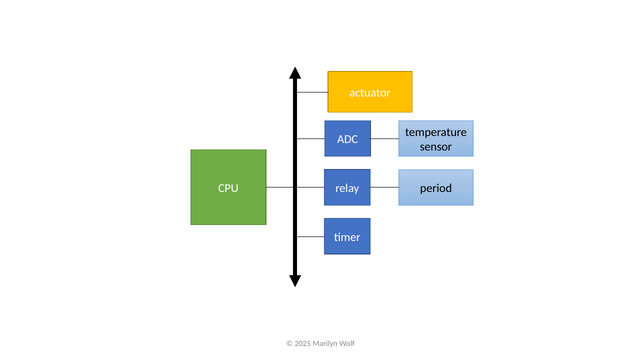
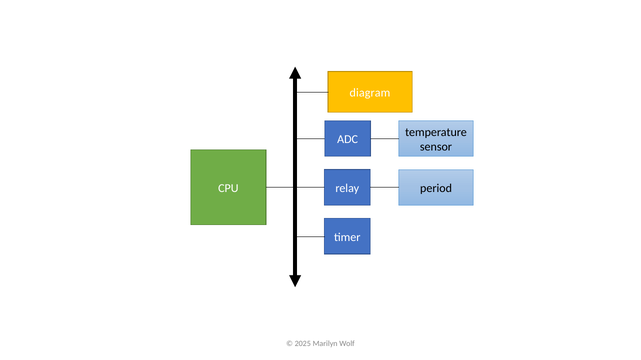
actuator: actuator -> diagram (370, 93)
